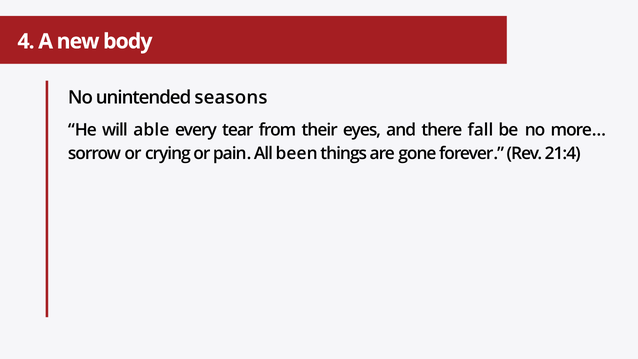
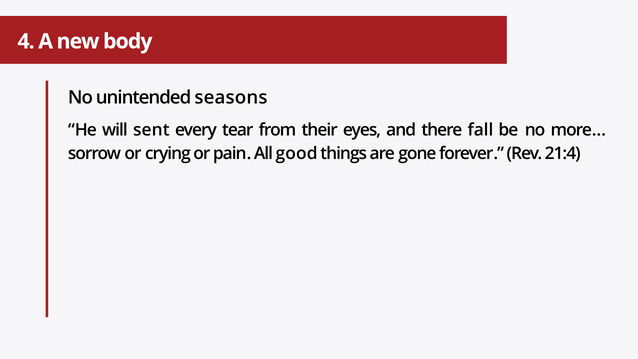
able: able -> sent (151, 130)
been: been -> good (297, 154)
